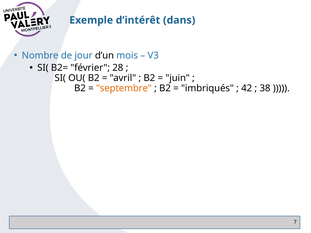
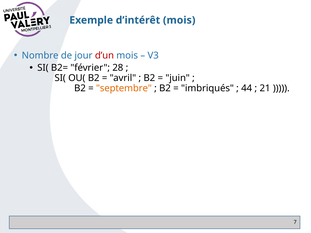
d’intérêt dans: dans -> mois (179, 20)
d’un colour: black -> red (104, 56)
42: 42 -> 44 (247, 88)
38: 38 -> 21 (265, 88)
